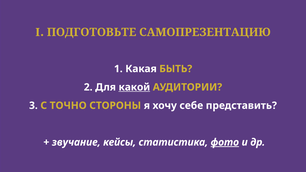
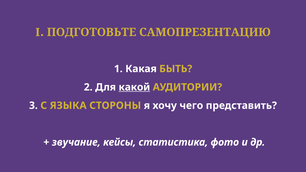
ТОЧНО: ТОЧНО -> ЯЗЫКА (68, 106)
себе: себе -> чего (191, 106)
фото underline: present -> none (225, 142)
